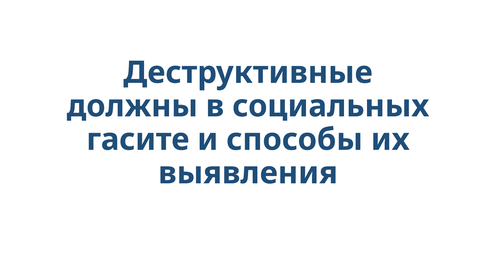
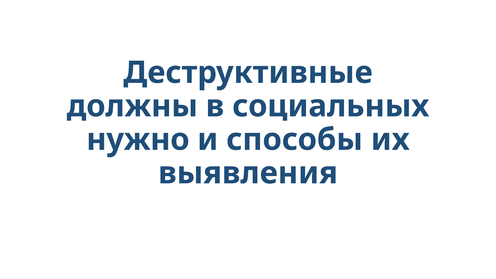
гасите: гасите -> нужно (138, 140)
